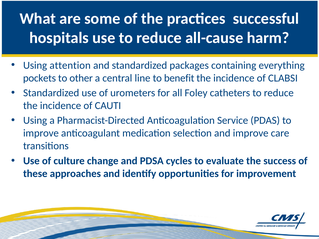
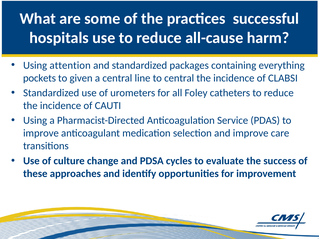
other: other -> given (81, 78)
to benefit: benefit -> central (179, 78)
